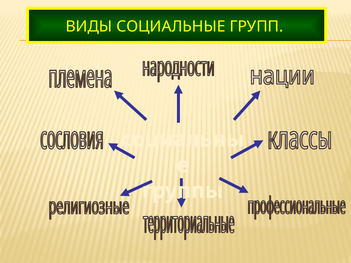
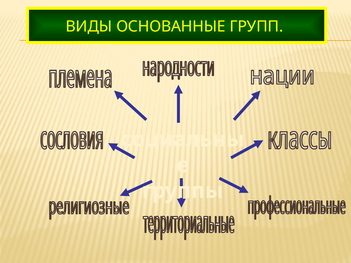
СОЦИАЛЬНЫЕ: СОЦИАЛЬНЫЕ -> ОСНОВАННЫЕ (171, 26)
